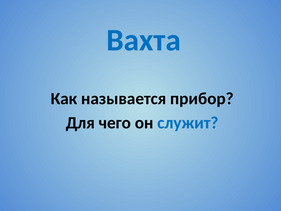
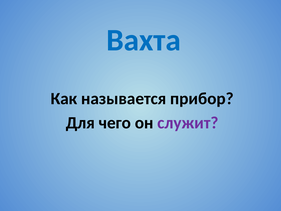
служит colour: blue -> purple (188, 123)
